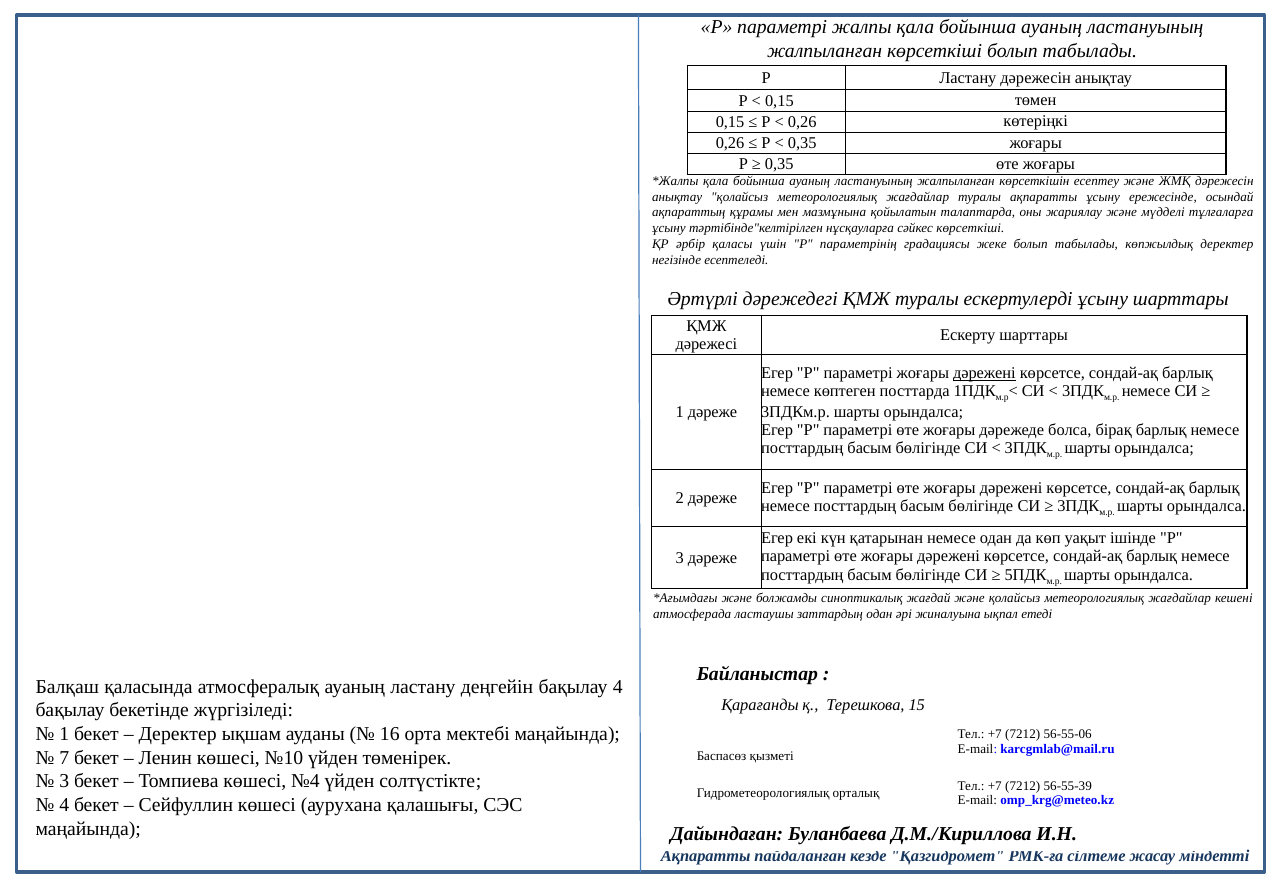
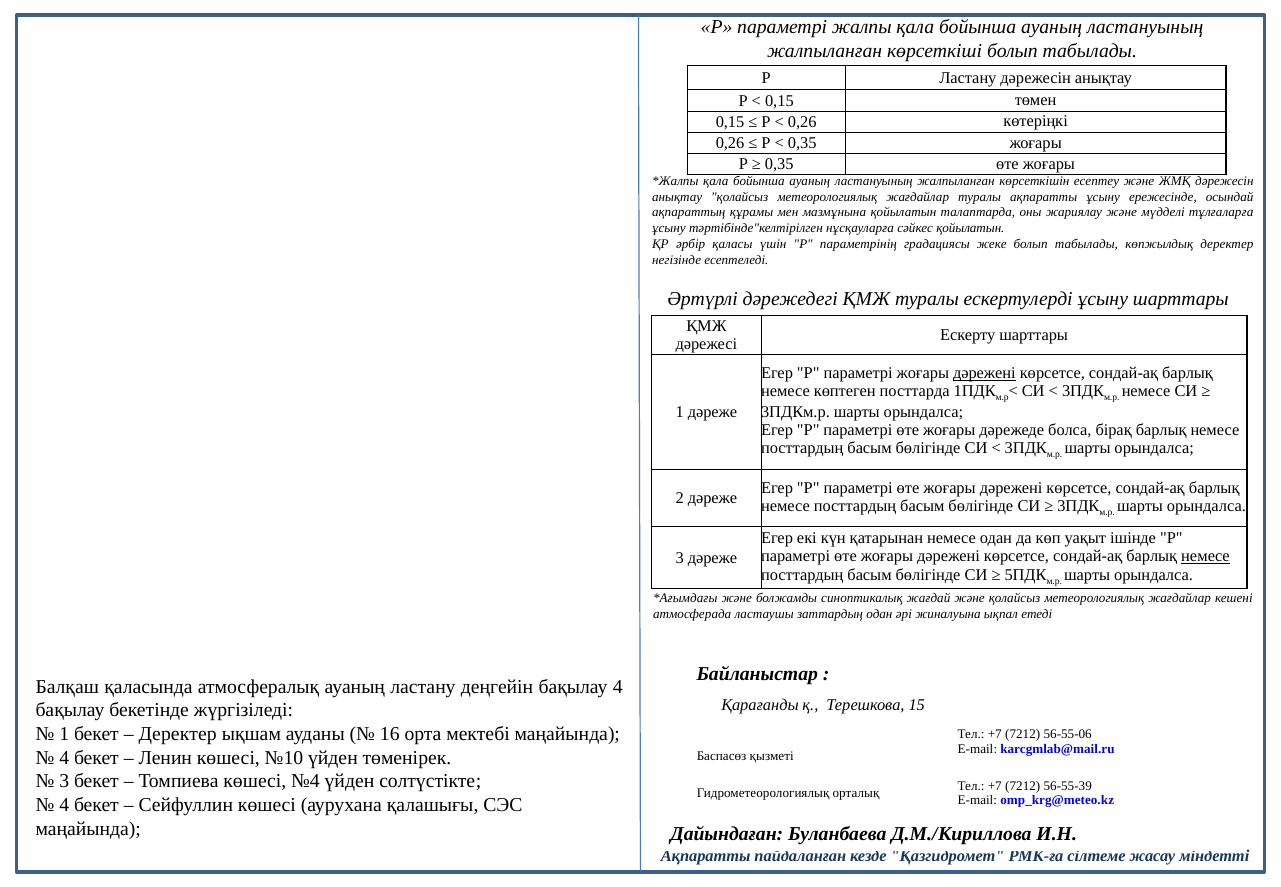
сәйкес көрсеткіші: көрсеткіші -> қойылатын (970, 228)
немесе underline: none -> present (1205, 556)
7: 7 -> 4 (64, 758)
